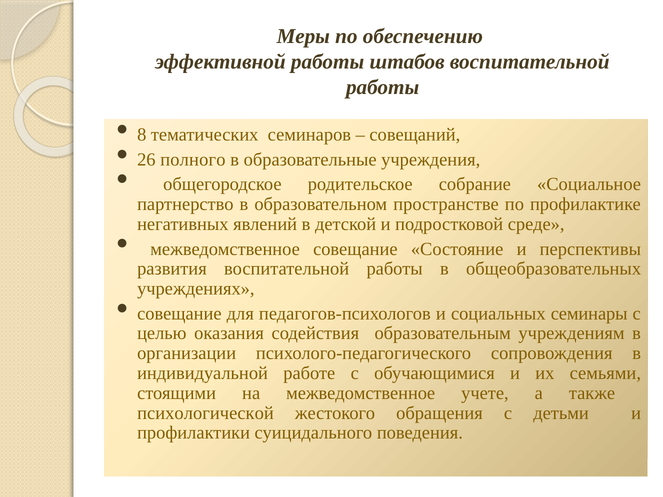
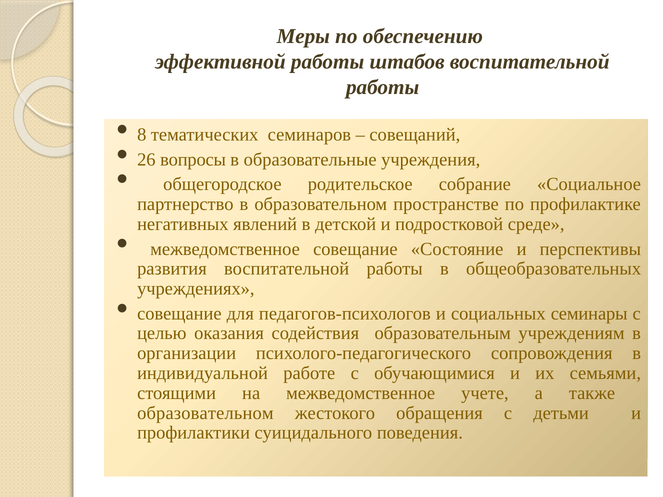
полного: полного -> вопросы (193, 160)
психологической: психологической -> образовательном (205, 413)
